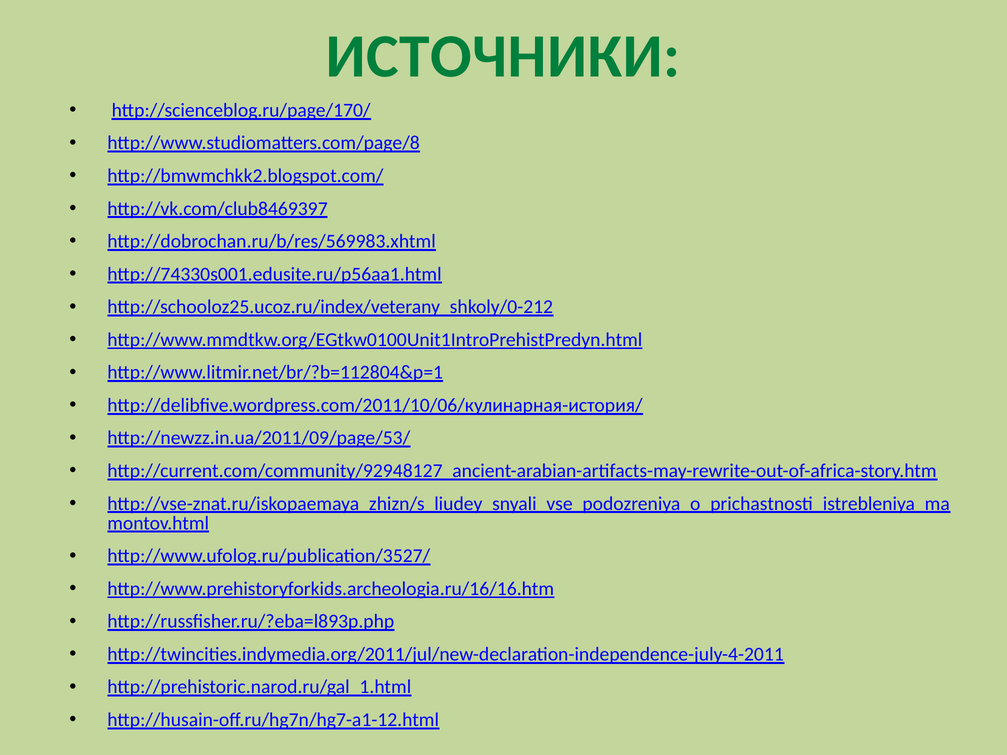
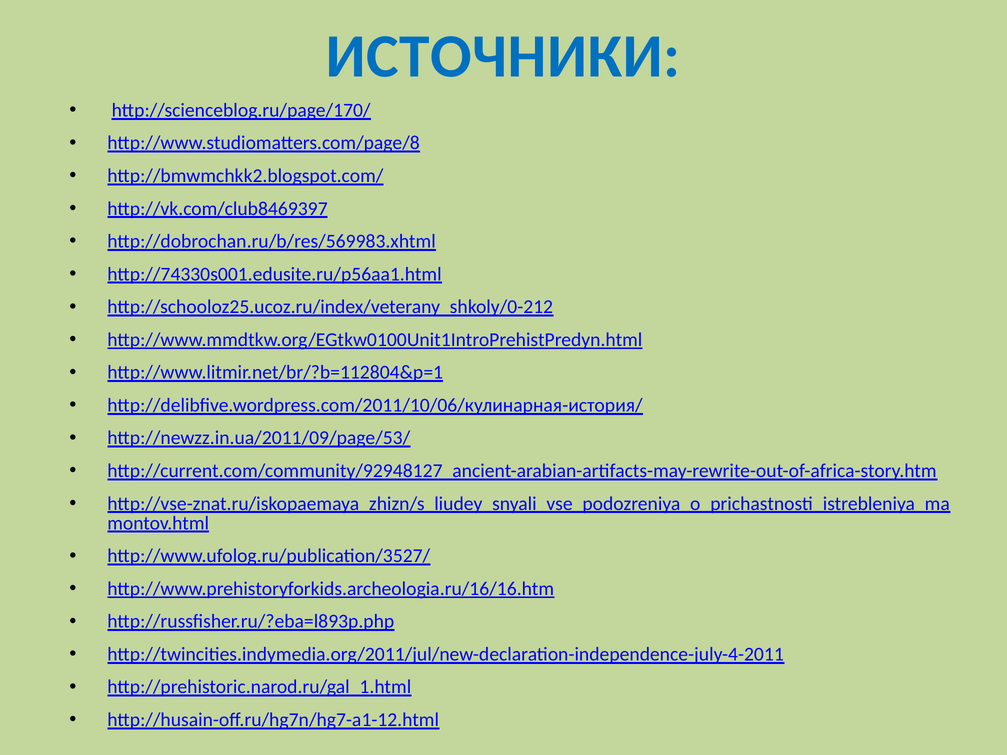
ИСТОЧНИКИ colour: green -> blue (503, 56)
